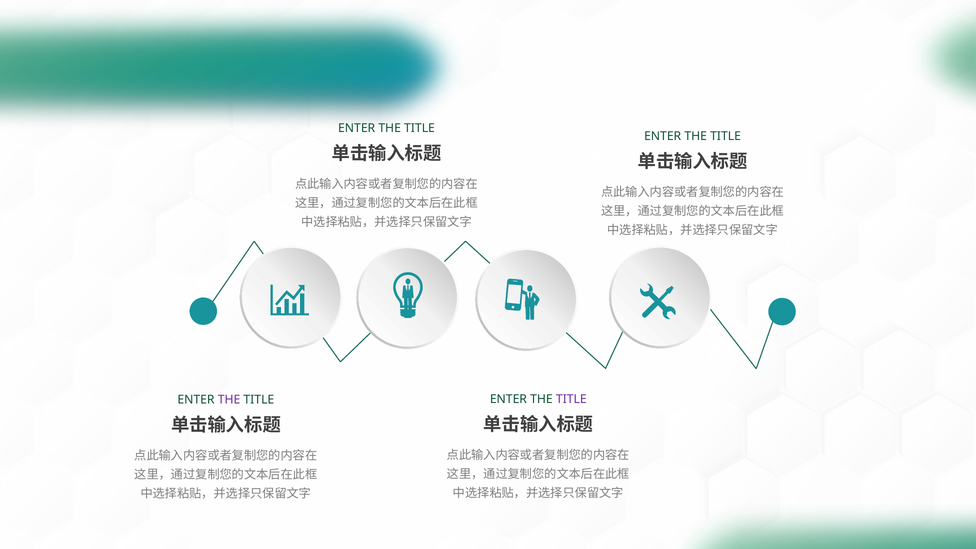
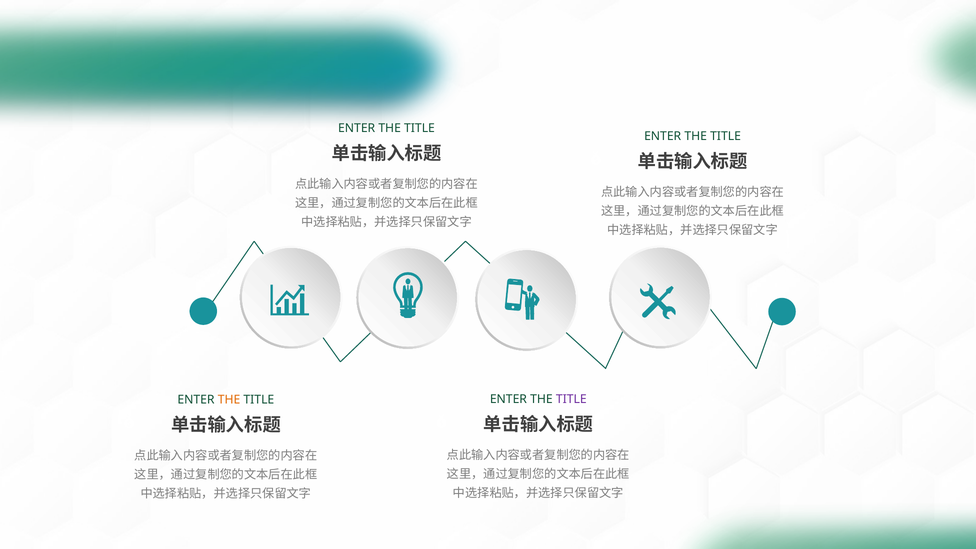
THE colour: purple -> orange (229, 400)
